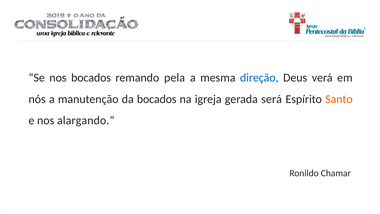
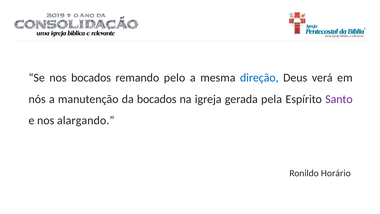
pela: pela -> pelo (175, 78)
será: será -> pela (272, 99)
Santo colour: orange -> purple (339, 99)
Chamar: Chamar -> Horário (336, 173)
